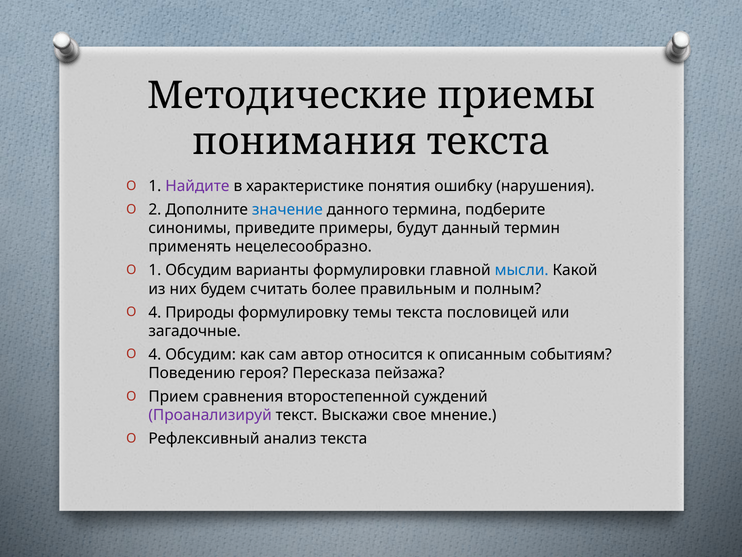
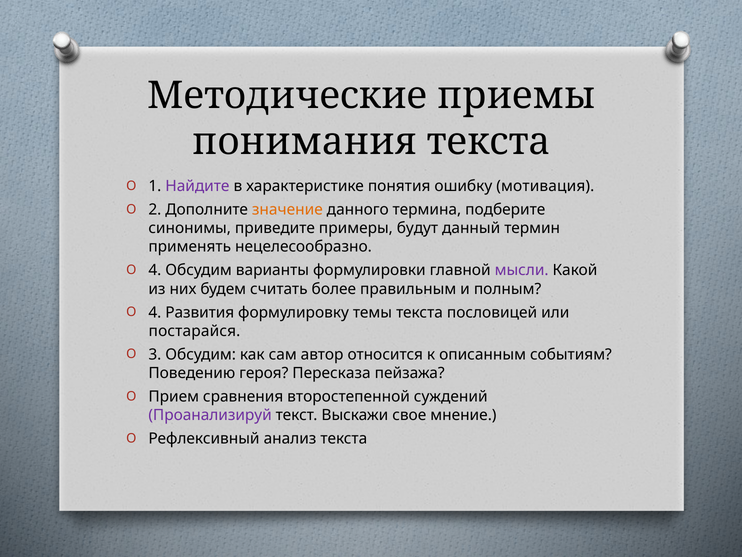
нарушения: нарушения -> мотивация (545, 186)
значение colour: blue -> orange (287, 210)
1: 1 -> 4 (155, 270)
мысли colour: blue -> purple (522, 270)
Природы: Природы -> Развития (200, 312)
загадочные: загадочные -> постарайся (194, 331)
4: 4 -> 3 (155, 354)
